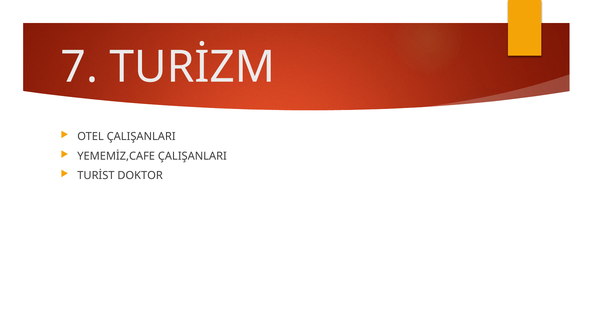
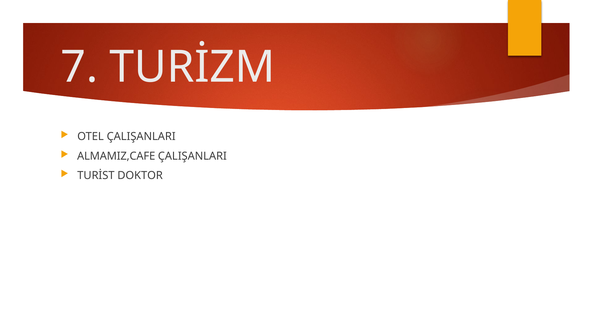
YEMEMİZ,CAFE: YEMEMİZ,CAFE -> ALMAMIZ,CAFE (116, 156)
